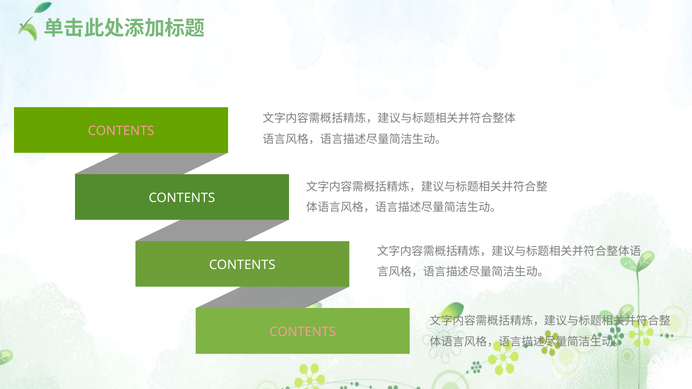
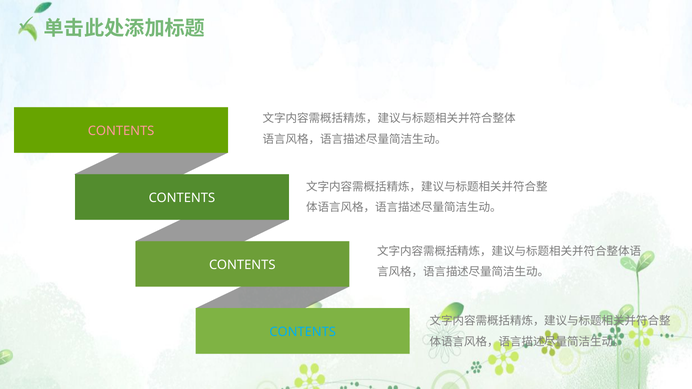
CONTENTS colour: pink -> light blue (303, 332)
